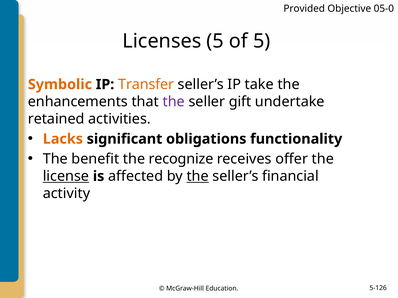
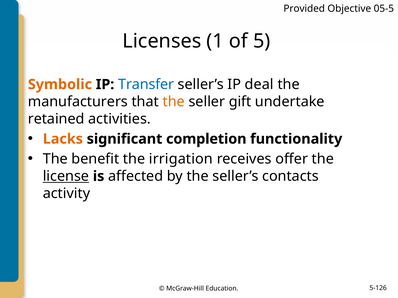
05-0: 05-0 -> 05-5 (384, 9)
Licenses 5: 5 -> 1 (215, 41)
Transfer colour: orange -> blue (146, 85)
take: take -> deal (259, 85)
enhancements: enhancements -> manufacturers (78, 102)
the colour: purple -> orange (174, 102)
obligations: obligations -> completion (206, 139)
recognize: recognize -> irrigation (181, 159)
the underline: present -> none (198, 177)
financial: financial -> contacts (290, 177)
